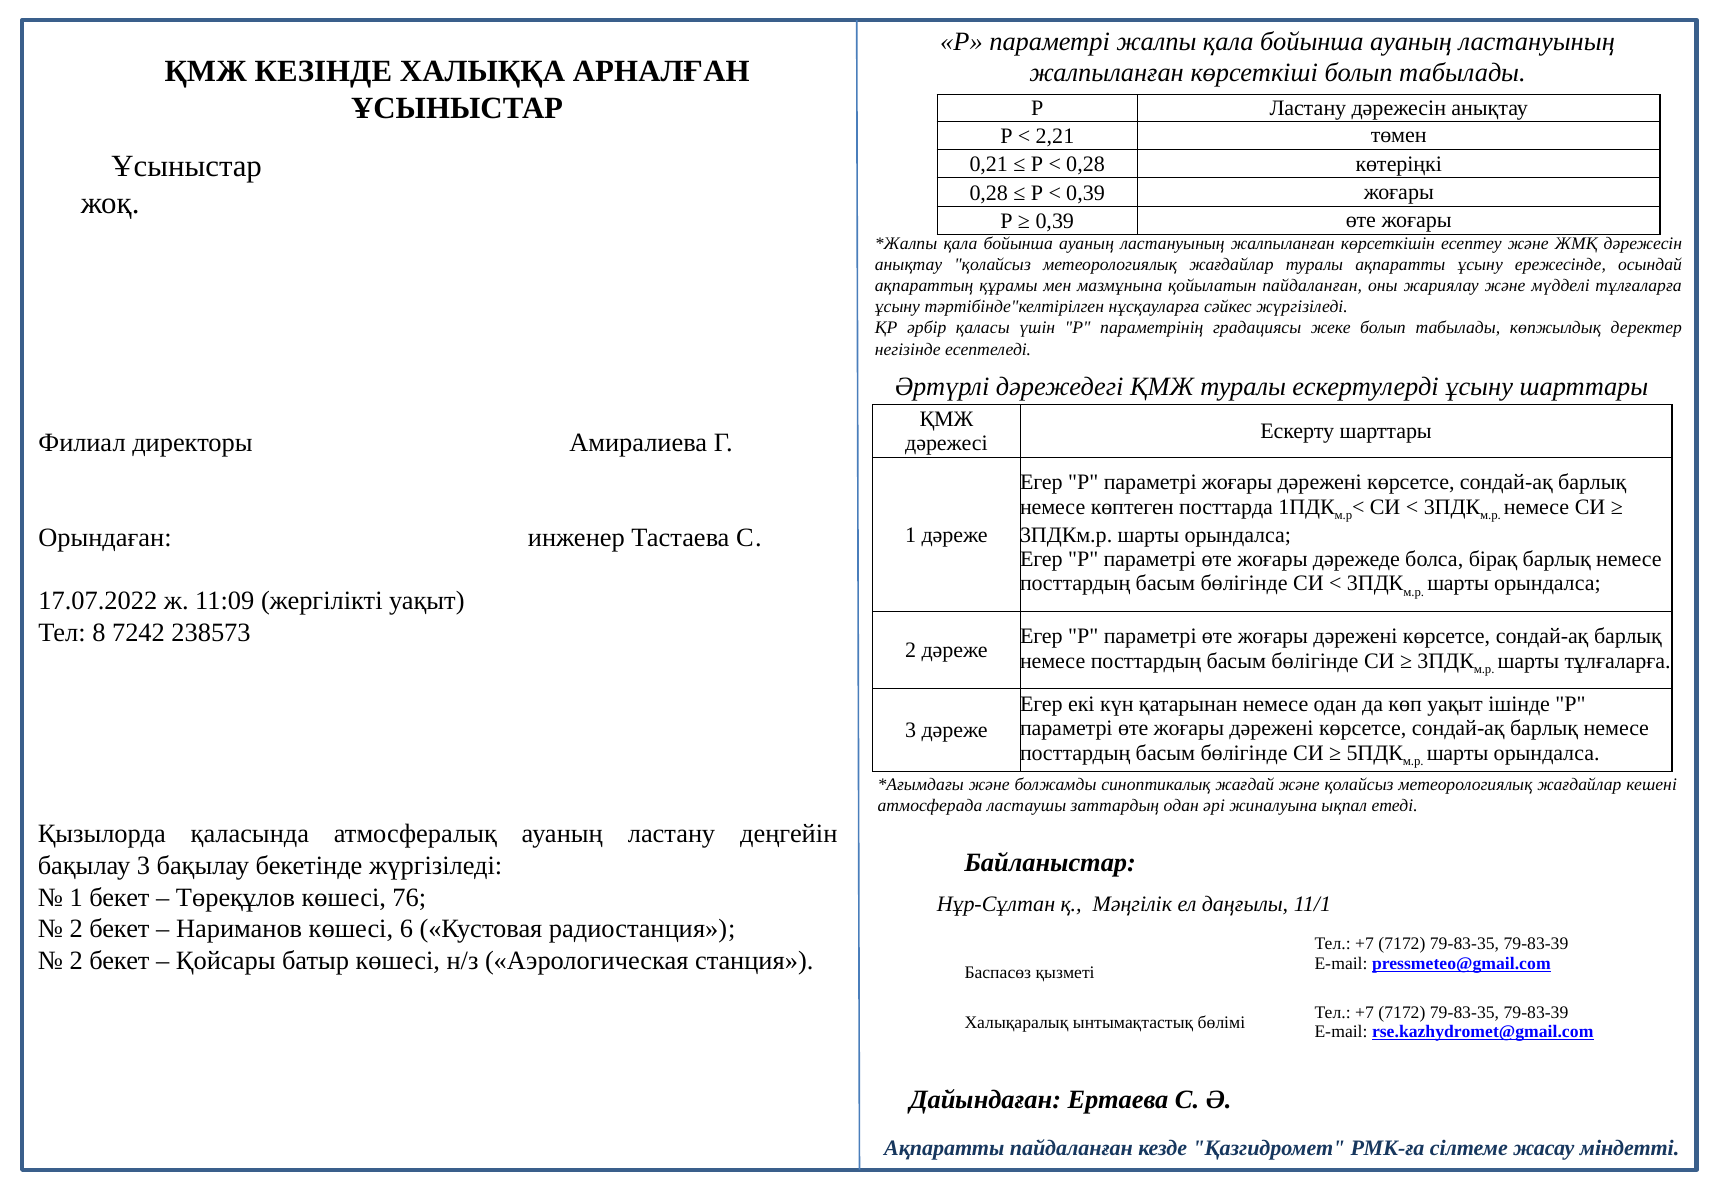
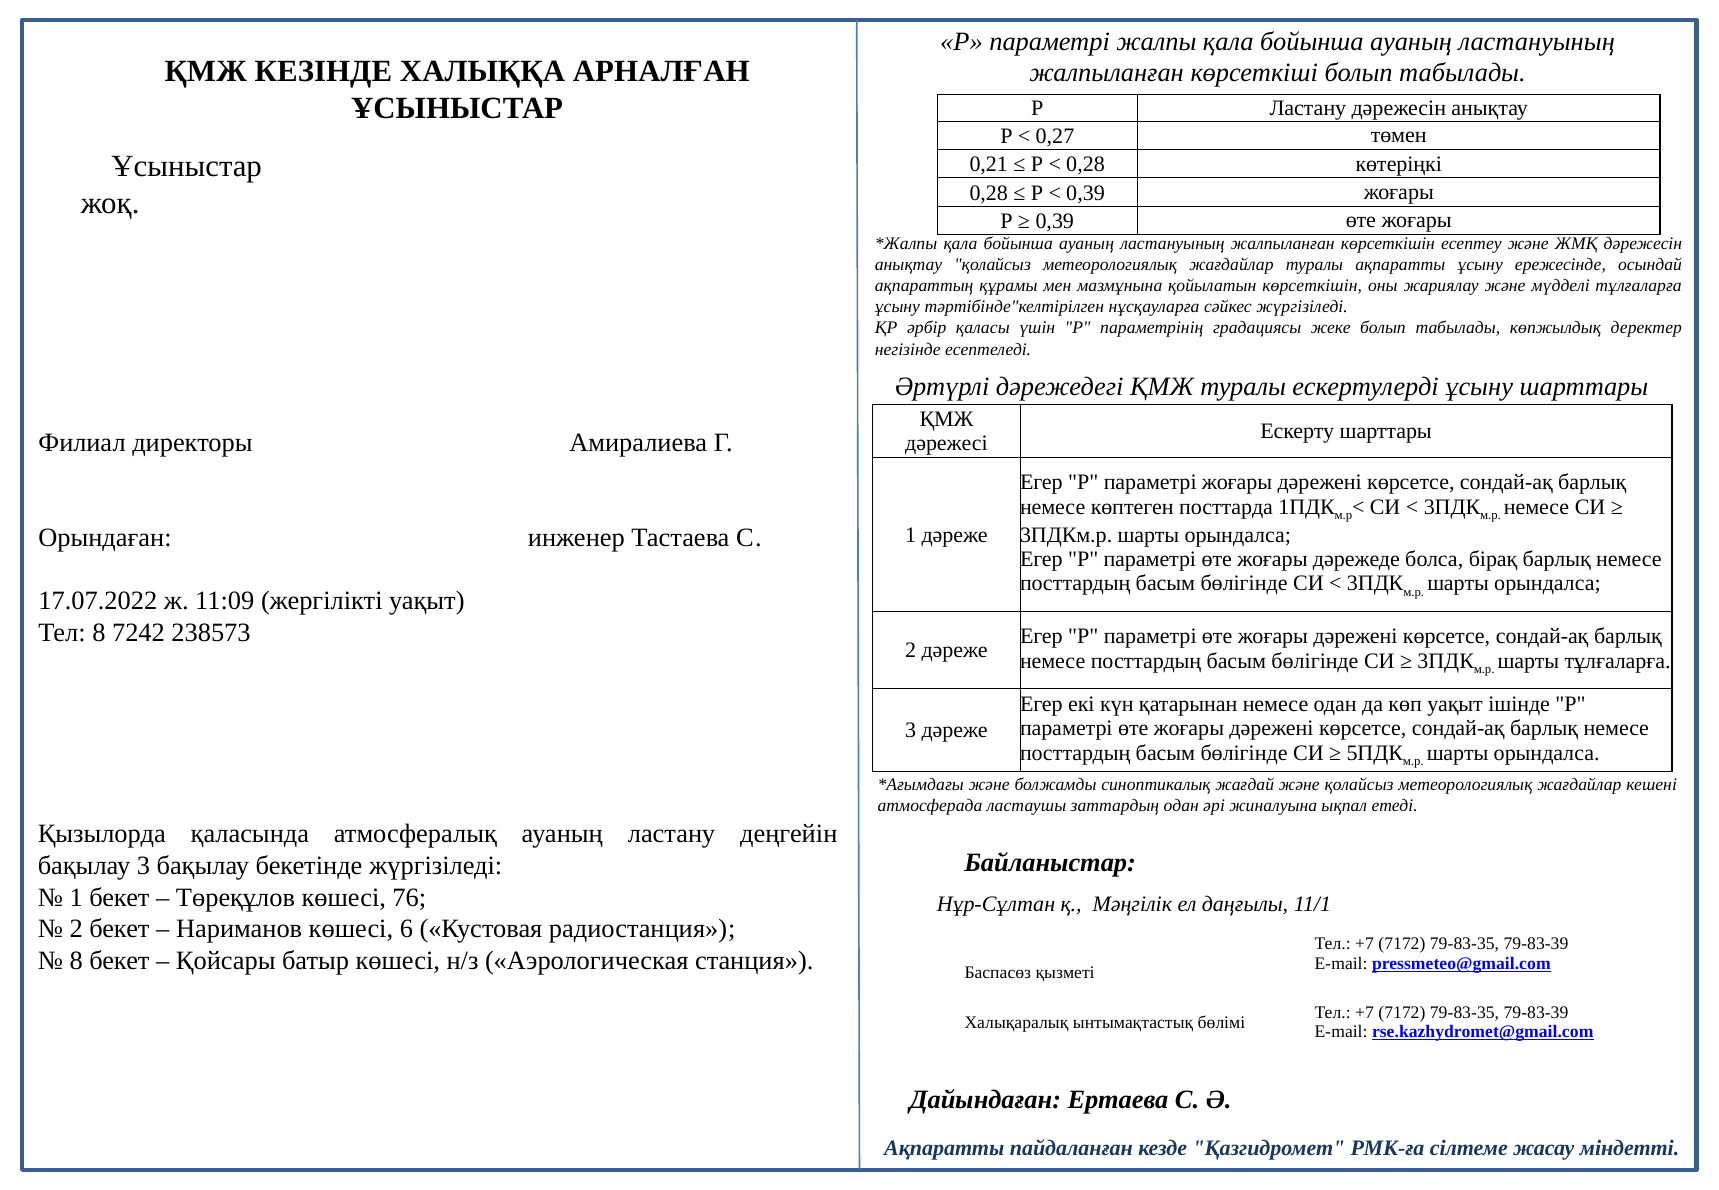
2,21: 2,21 -> 0,27 (1055, 136)
қойылатын пайдаланған: пайдаланған -> көрсеткішін (1312, 286)
2: 2 -> 8 (76, 961)
